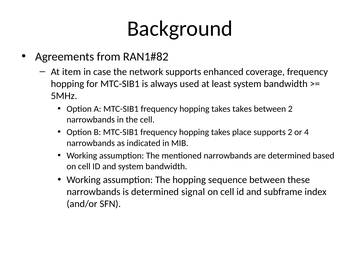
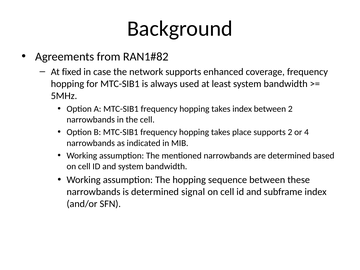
item: item -> fixed (72, 72)
takes takes: takes -> index (242, 109)
